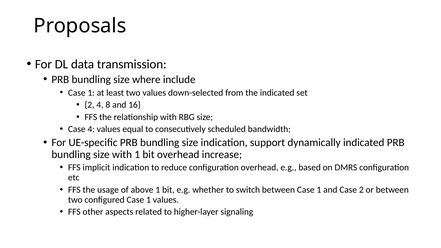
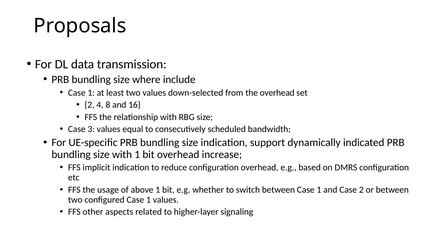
the indicated: indicated -> overhead (277, 93)
Case 4: 4 -> 3 (91, 129)
